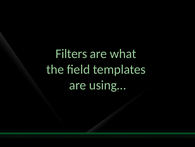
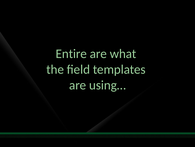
Filters: Filters -> Entire (71, 54)
